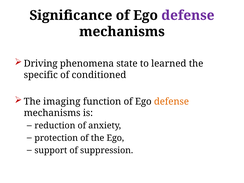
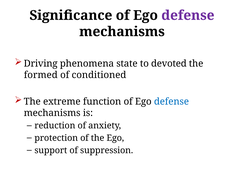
learned: learned -> devoted (169, 64)
specific: specific -> formed (41, 75)
imaging: imaging -> extreme (62, 102)
defense colour: orange -> blue (171, 102)
